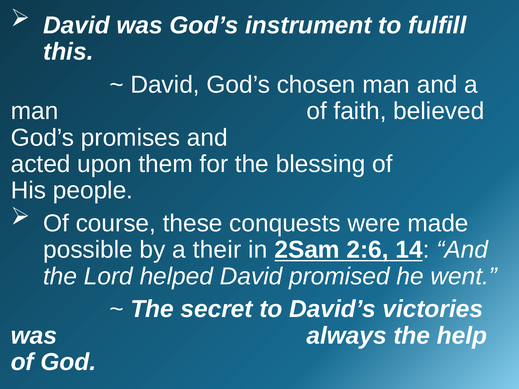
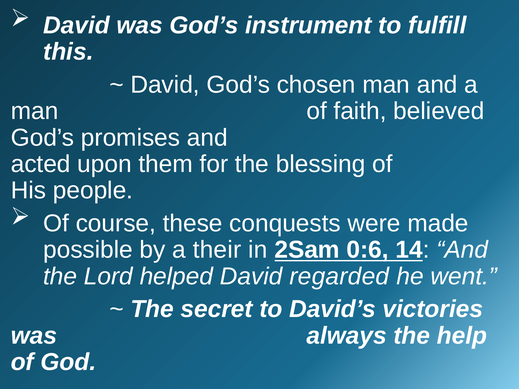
2:6: 2:6 -> 0:6 (368, 250)
promised: promised -> regarded (339, 277)
